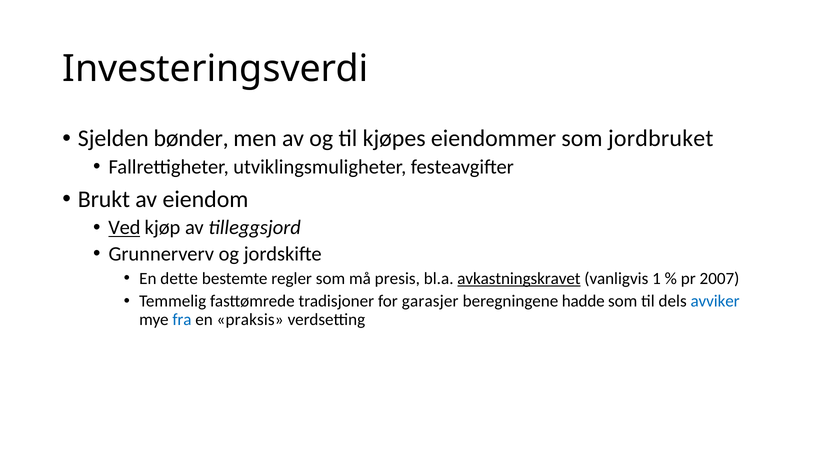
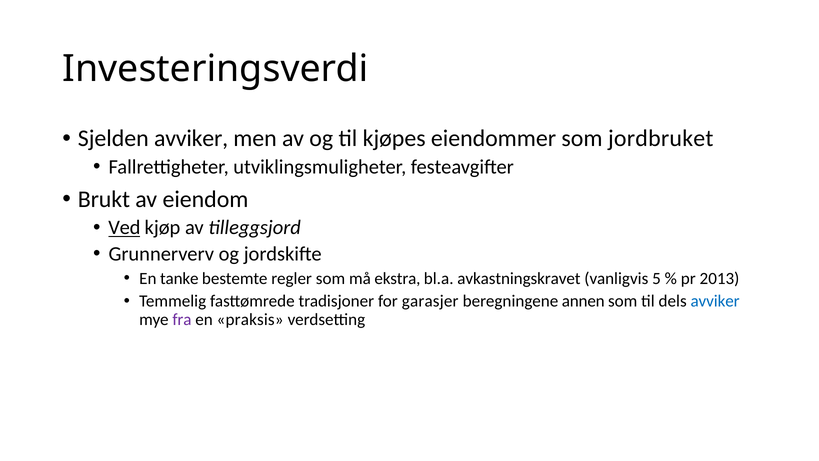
Sjelden bønder: bønder -> avviker (191, 138)
dette: dette -> tanke (179, 278)
presis: presis -> ekstra (397, 278)
avkastningskravet underline: present -> none (519, 278)
1: 1 -> 5 (656, 278)
2007: 2007 -> 2013 (719, 278)
hadde: hadde -> annen (583, 301)
fra colour: blue -> purple (182, 319)
